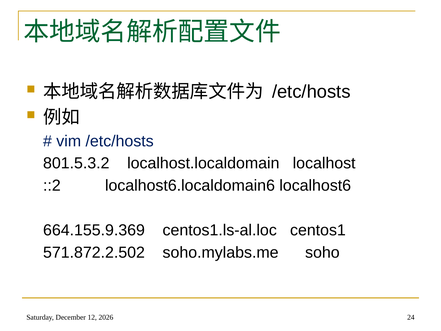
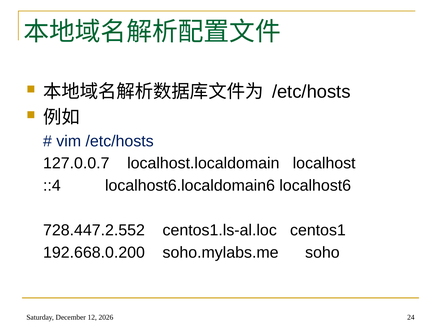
801.5.3.2: 801.5.3.2 -> 127.0.0.7 (76, 163)
::2: ::2 -> ::4 (52, 186)
664.155.9.369: 664.155.9.369 -> 728.447.2.552 (94, 230)
571.872.2.502: 571.872.2.502 -> 192.668.0.200 (94, 252)
